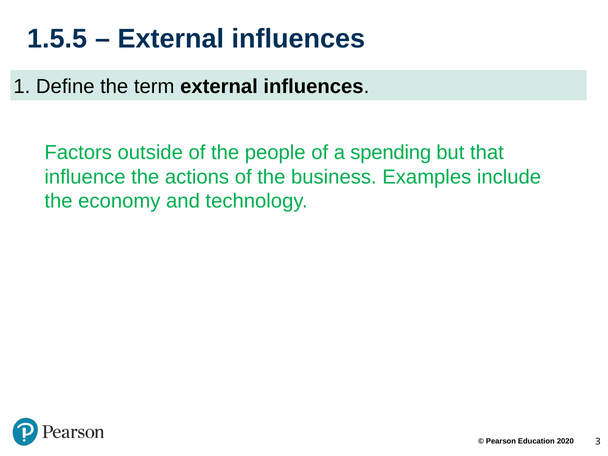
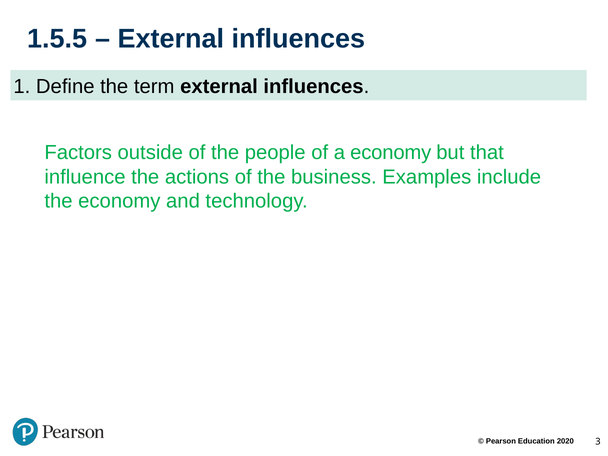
a spending: spending -> economy (391, 153)
